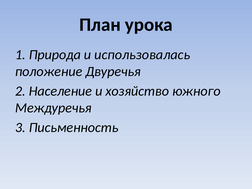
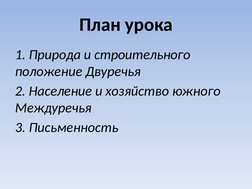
использовалась: использовалась -> строительного (142, 55)
